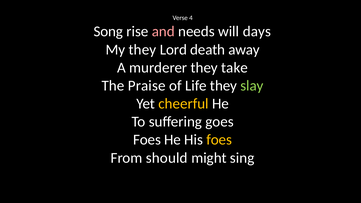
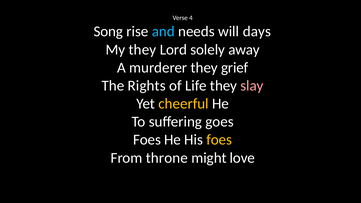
and colour: pink -> light blue (163, 32)
death: death -> solely (208, 50)
take: take -> grief (235, 68)
Praise: Praise -> Rights (147, 86)
slay colour: light green -> pink (252, 86)
should: should -> throne (167, 158)
sing: sing -> love (242, 158)
